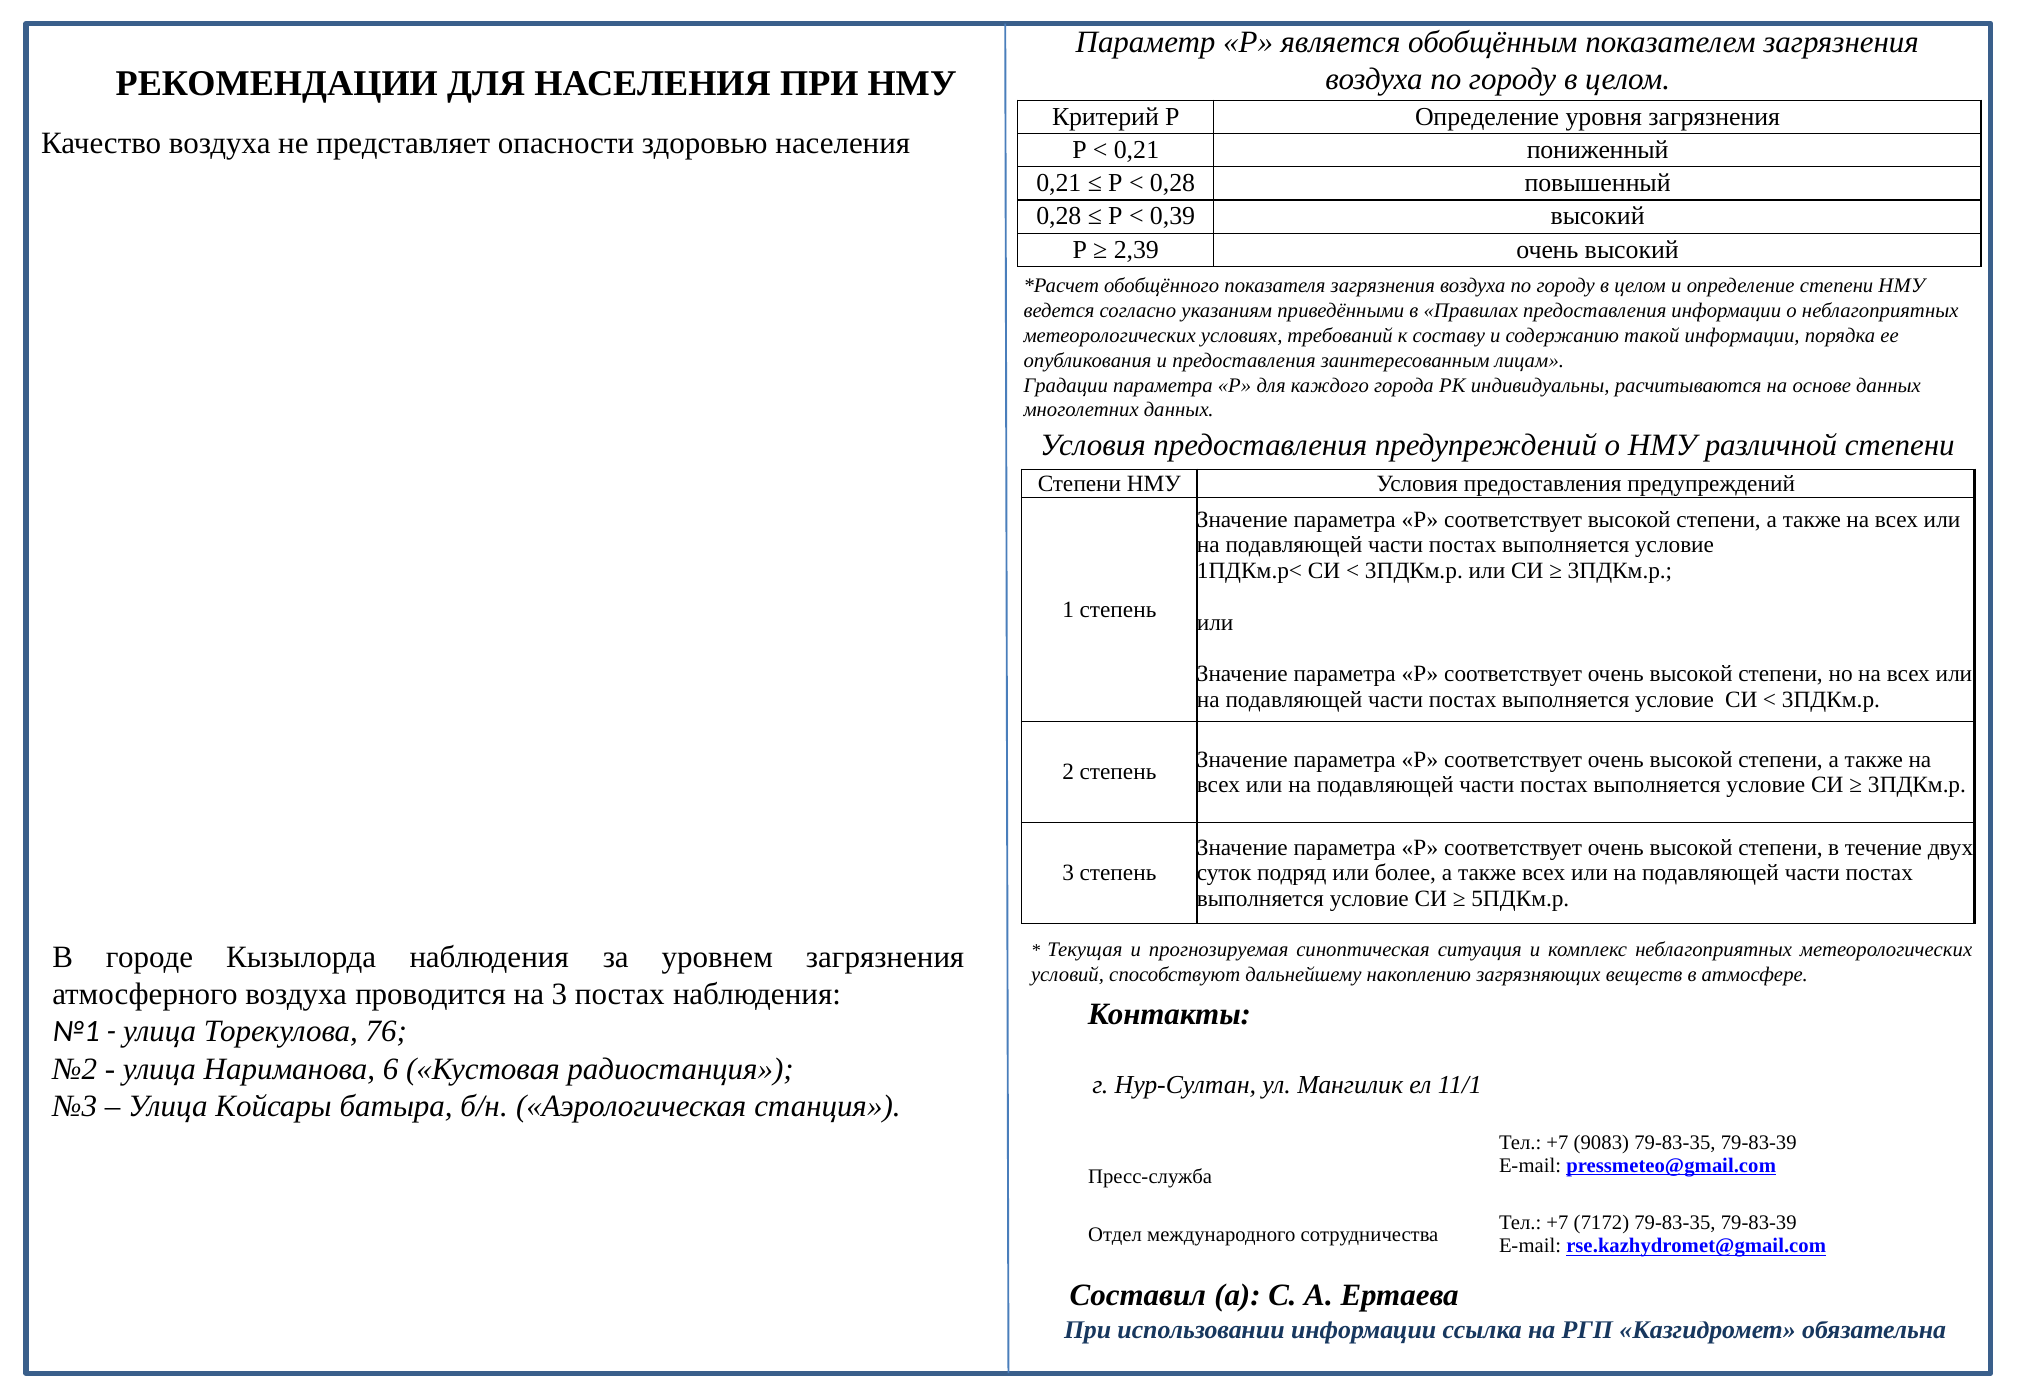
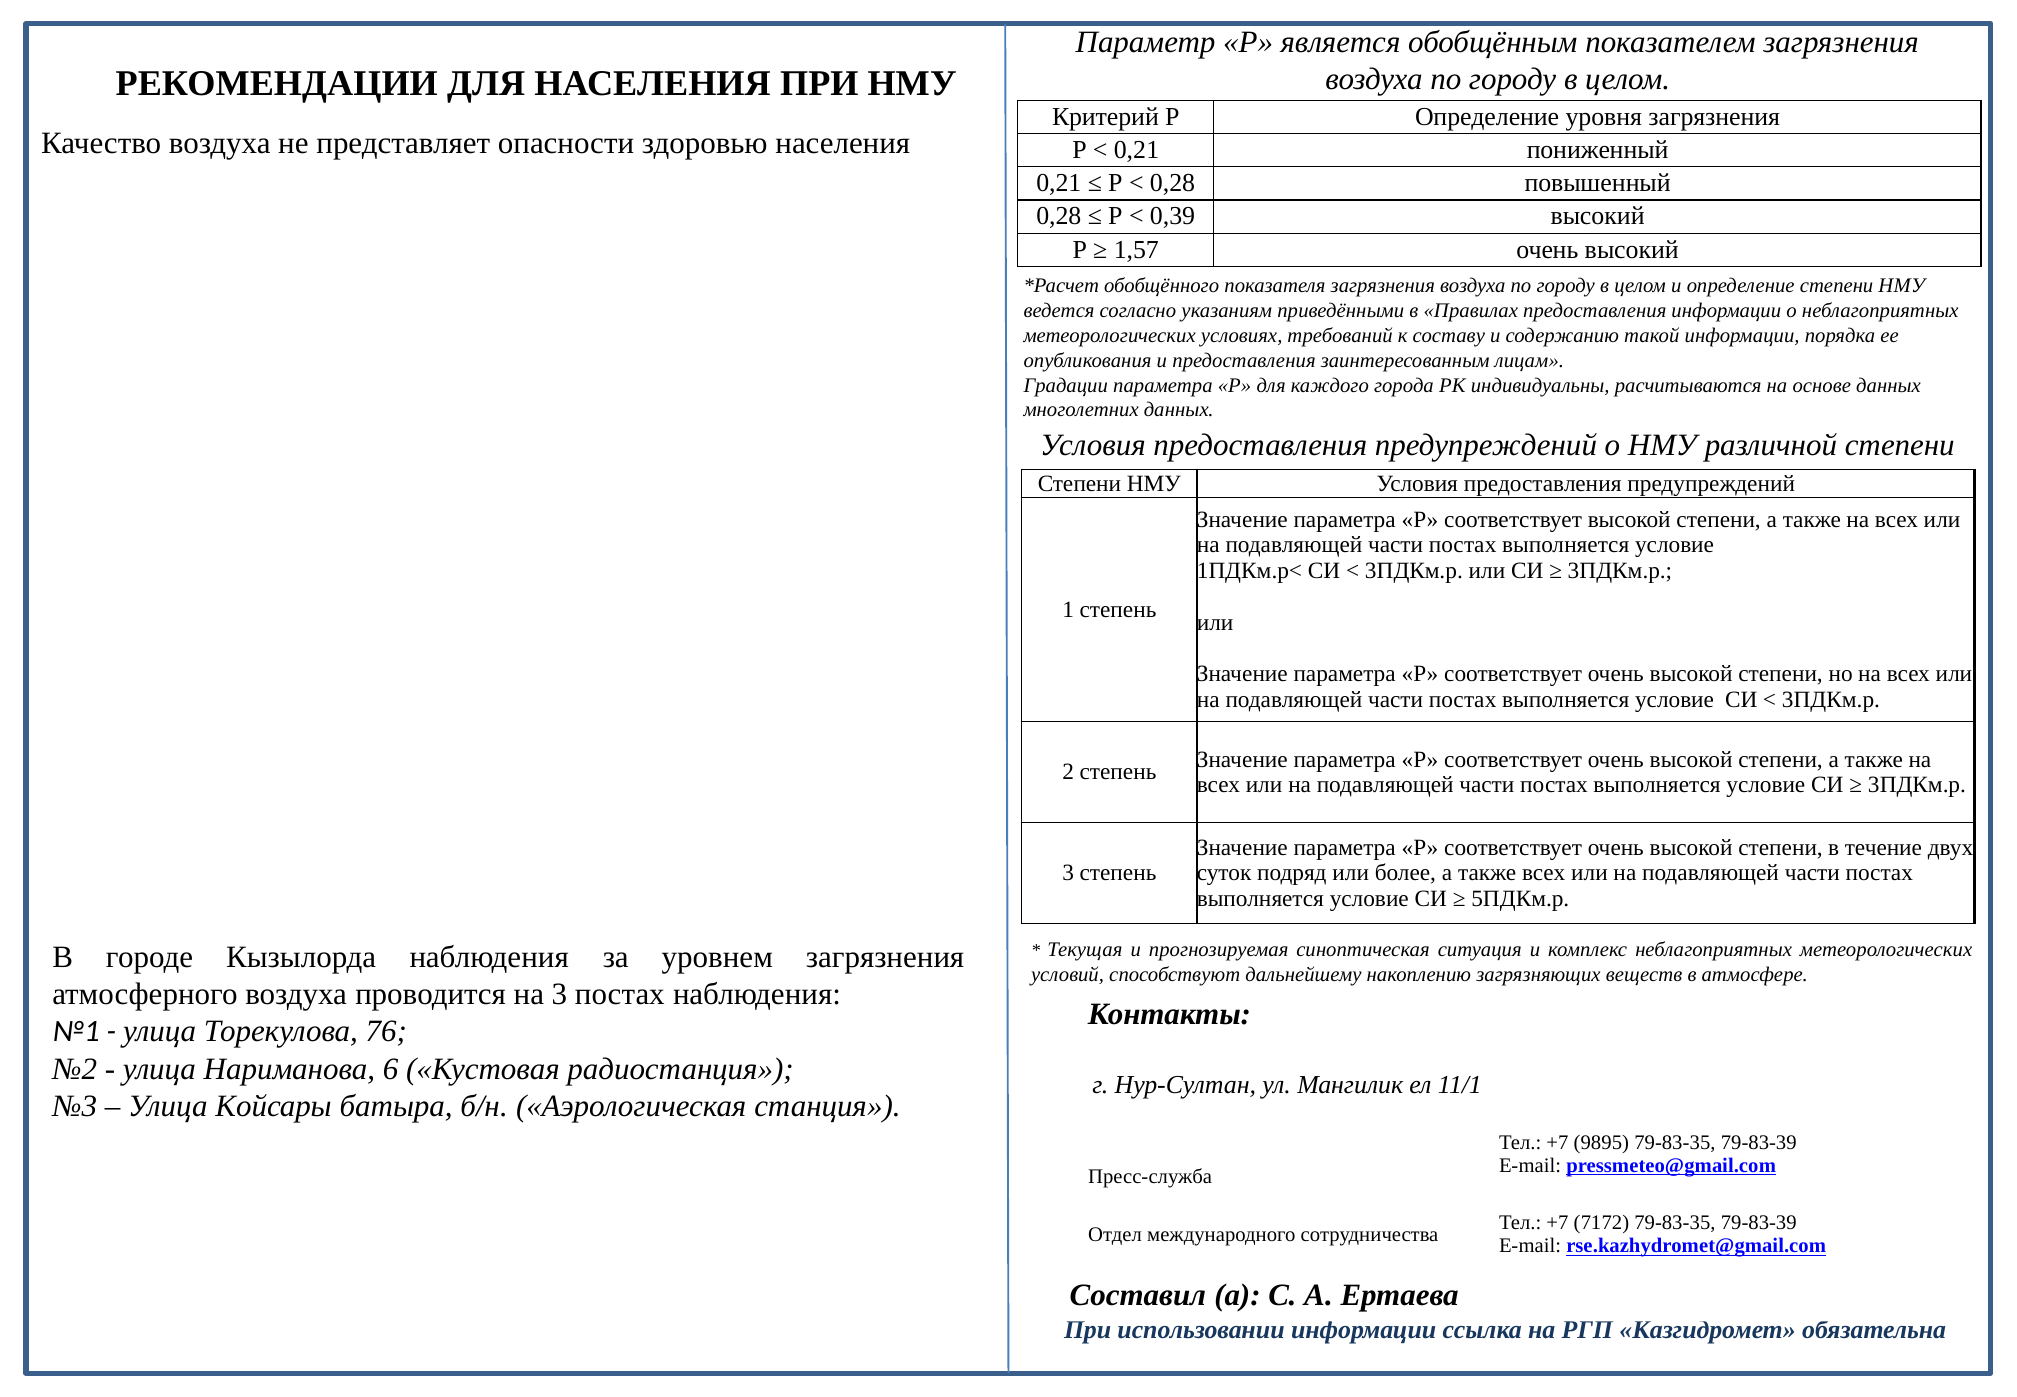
2,39: 2,39 -> 1,57 (1136, 250)
9083: 9083 -> 9895 (1601, 1142)
